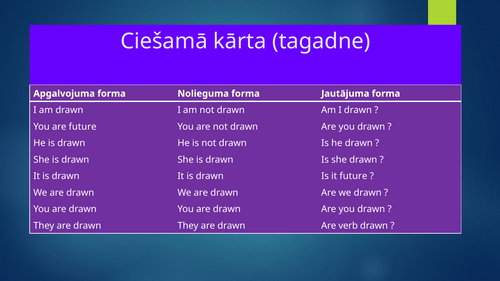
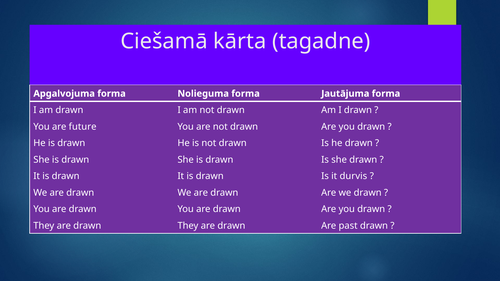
it future: future -> durvis (353, 176)
verb: verb -> past (348, 226)
